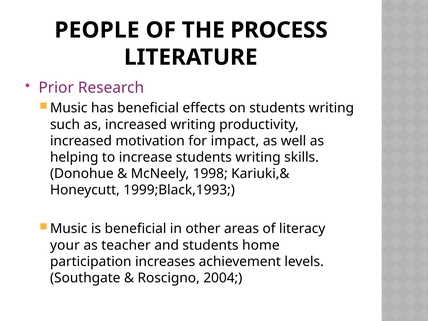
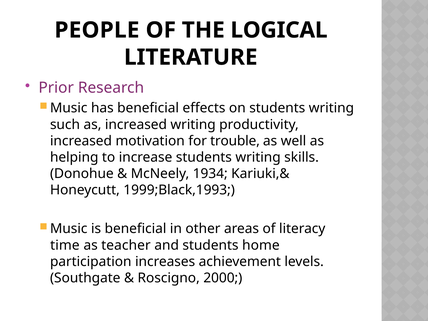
PROCESS: PROCESS -> LOGICAL (279, 30)
impact: impact -> trouble (235, 141)
1998: 1998 -> 1934 (210, 174)
your: your -> time (65, 245)
2004: 2004 -> 2000 (223, 278)
